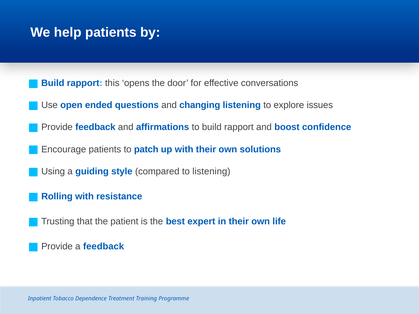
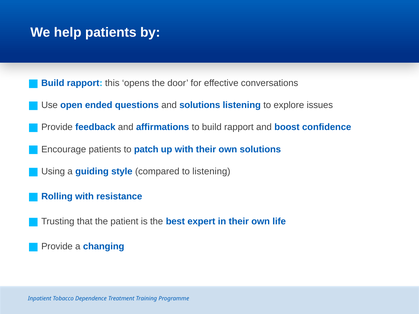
and changing: changing -> solutions (200, 105)
a feedback: feedback -> changing (104, 247)
